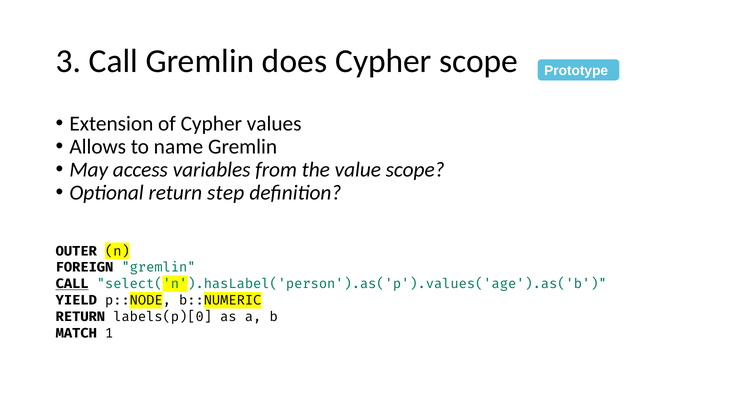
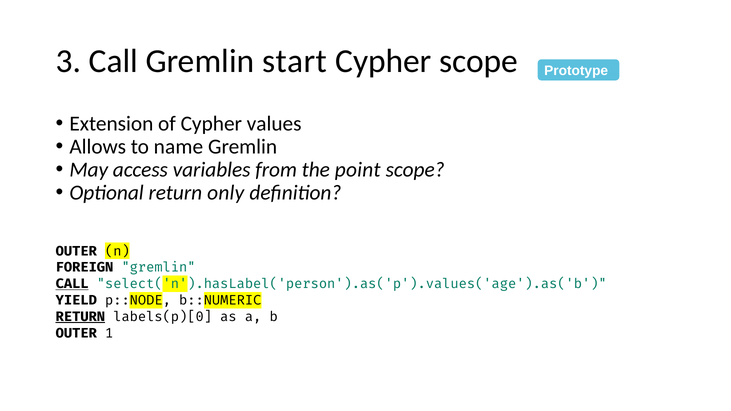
does: does -> start (295, 61)
value: value -> point (358, 170)
step: step -> only (226, 193)
RETURN underline: none -> present (80, 317)
MATCH: MATCH -> OUTER (76, 333)
